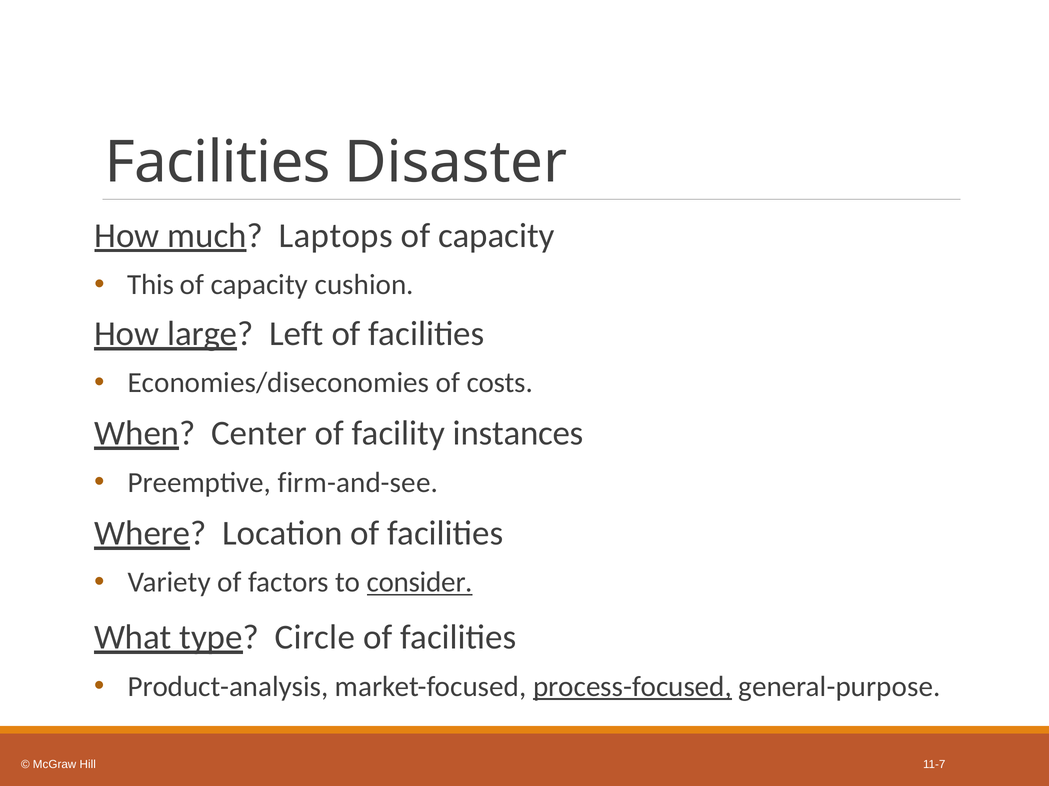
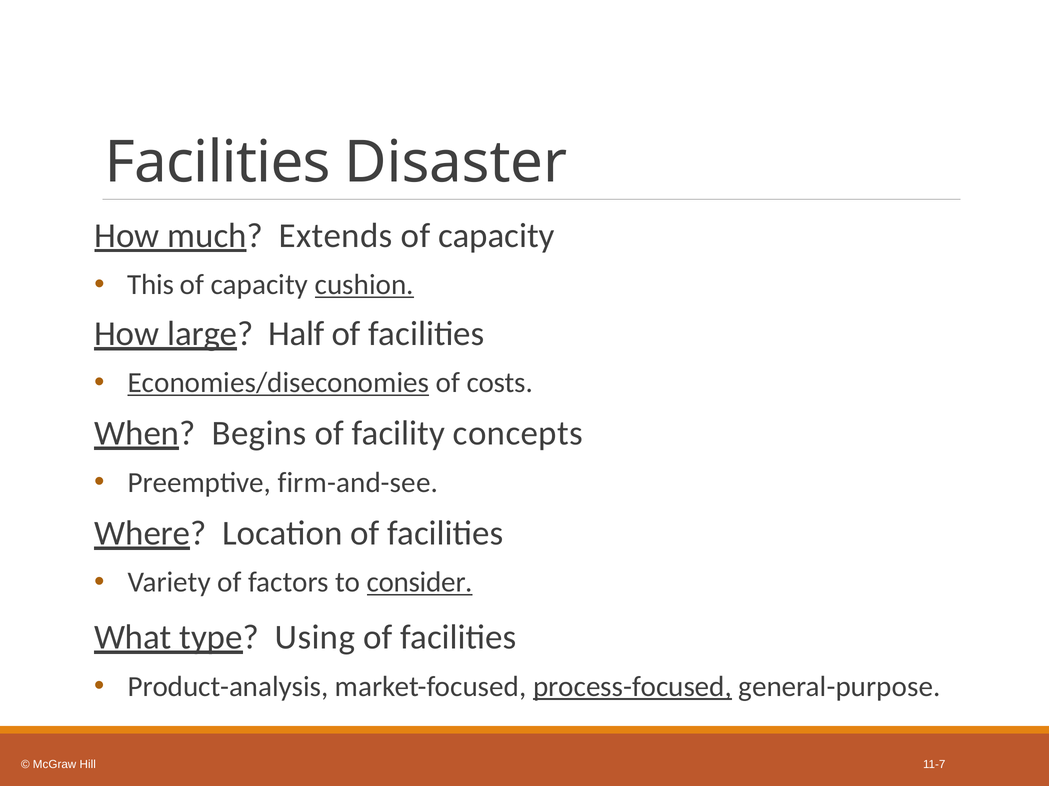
Laptops: Laptops -> Extends (336, 236)
cushion underline: none -> present (364, 285)
Left: Left -> Half (297, 334)
Economies/diseconomies underline: none -> present (278, 383)
Center: Center -> Begins (259, 434)
instances: instances -> concepts (518, 434)
Circle: Circle -> Using (315, 638)
